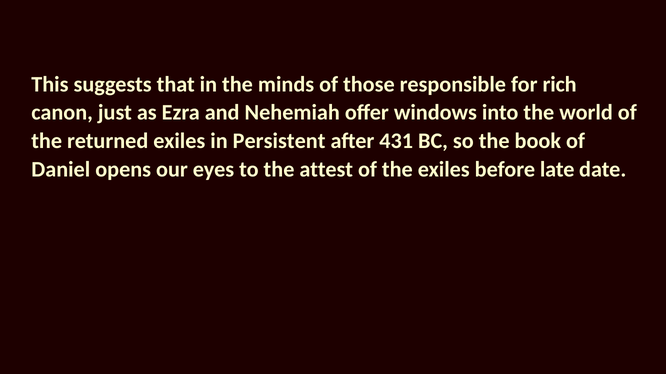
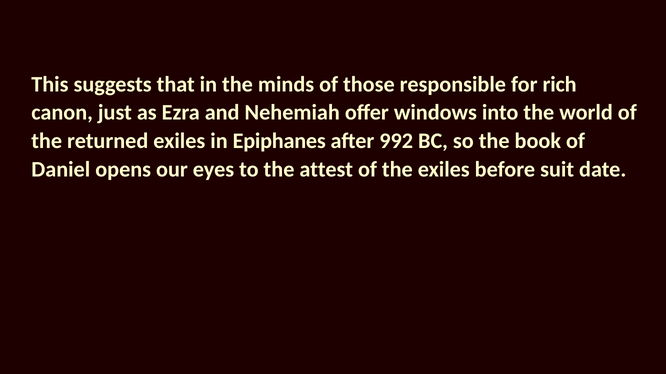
Persistent: Persistent -> Epiphanes (279, 141)
431: 431 -> 992 (396, 141)
late: late -> suit (557, 170)
